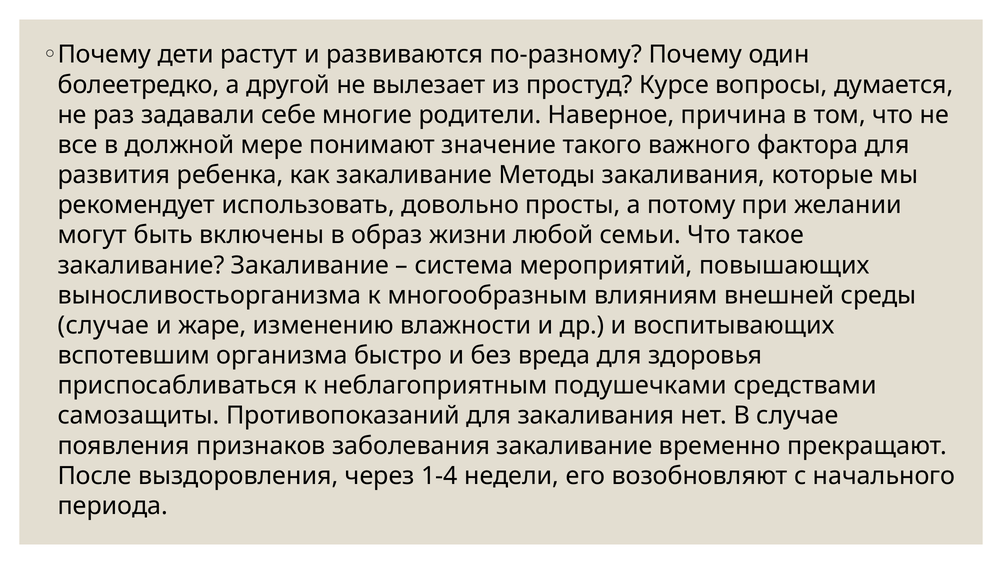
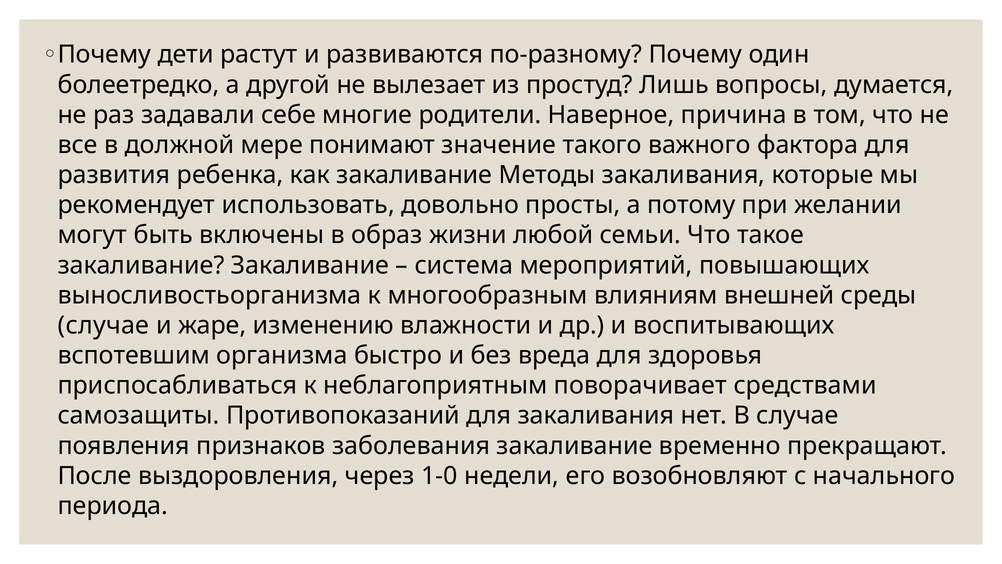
Курсе: Курсе -> Лишь (674, 85)
подушечками: подушечками -> поворачивает (640, 385)
1-4: 1-4 -> 1-0 (439, 475)
